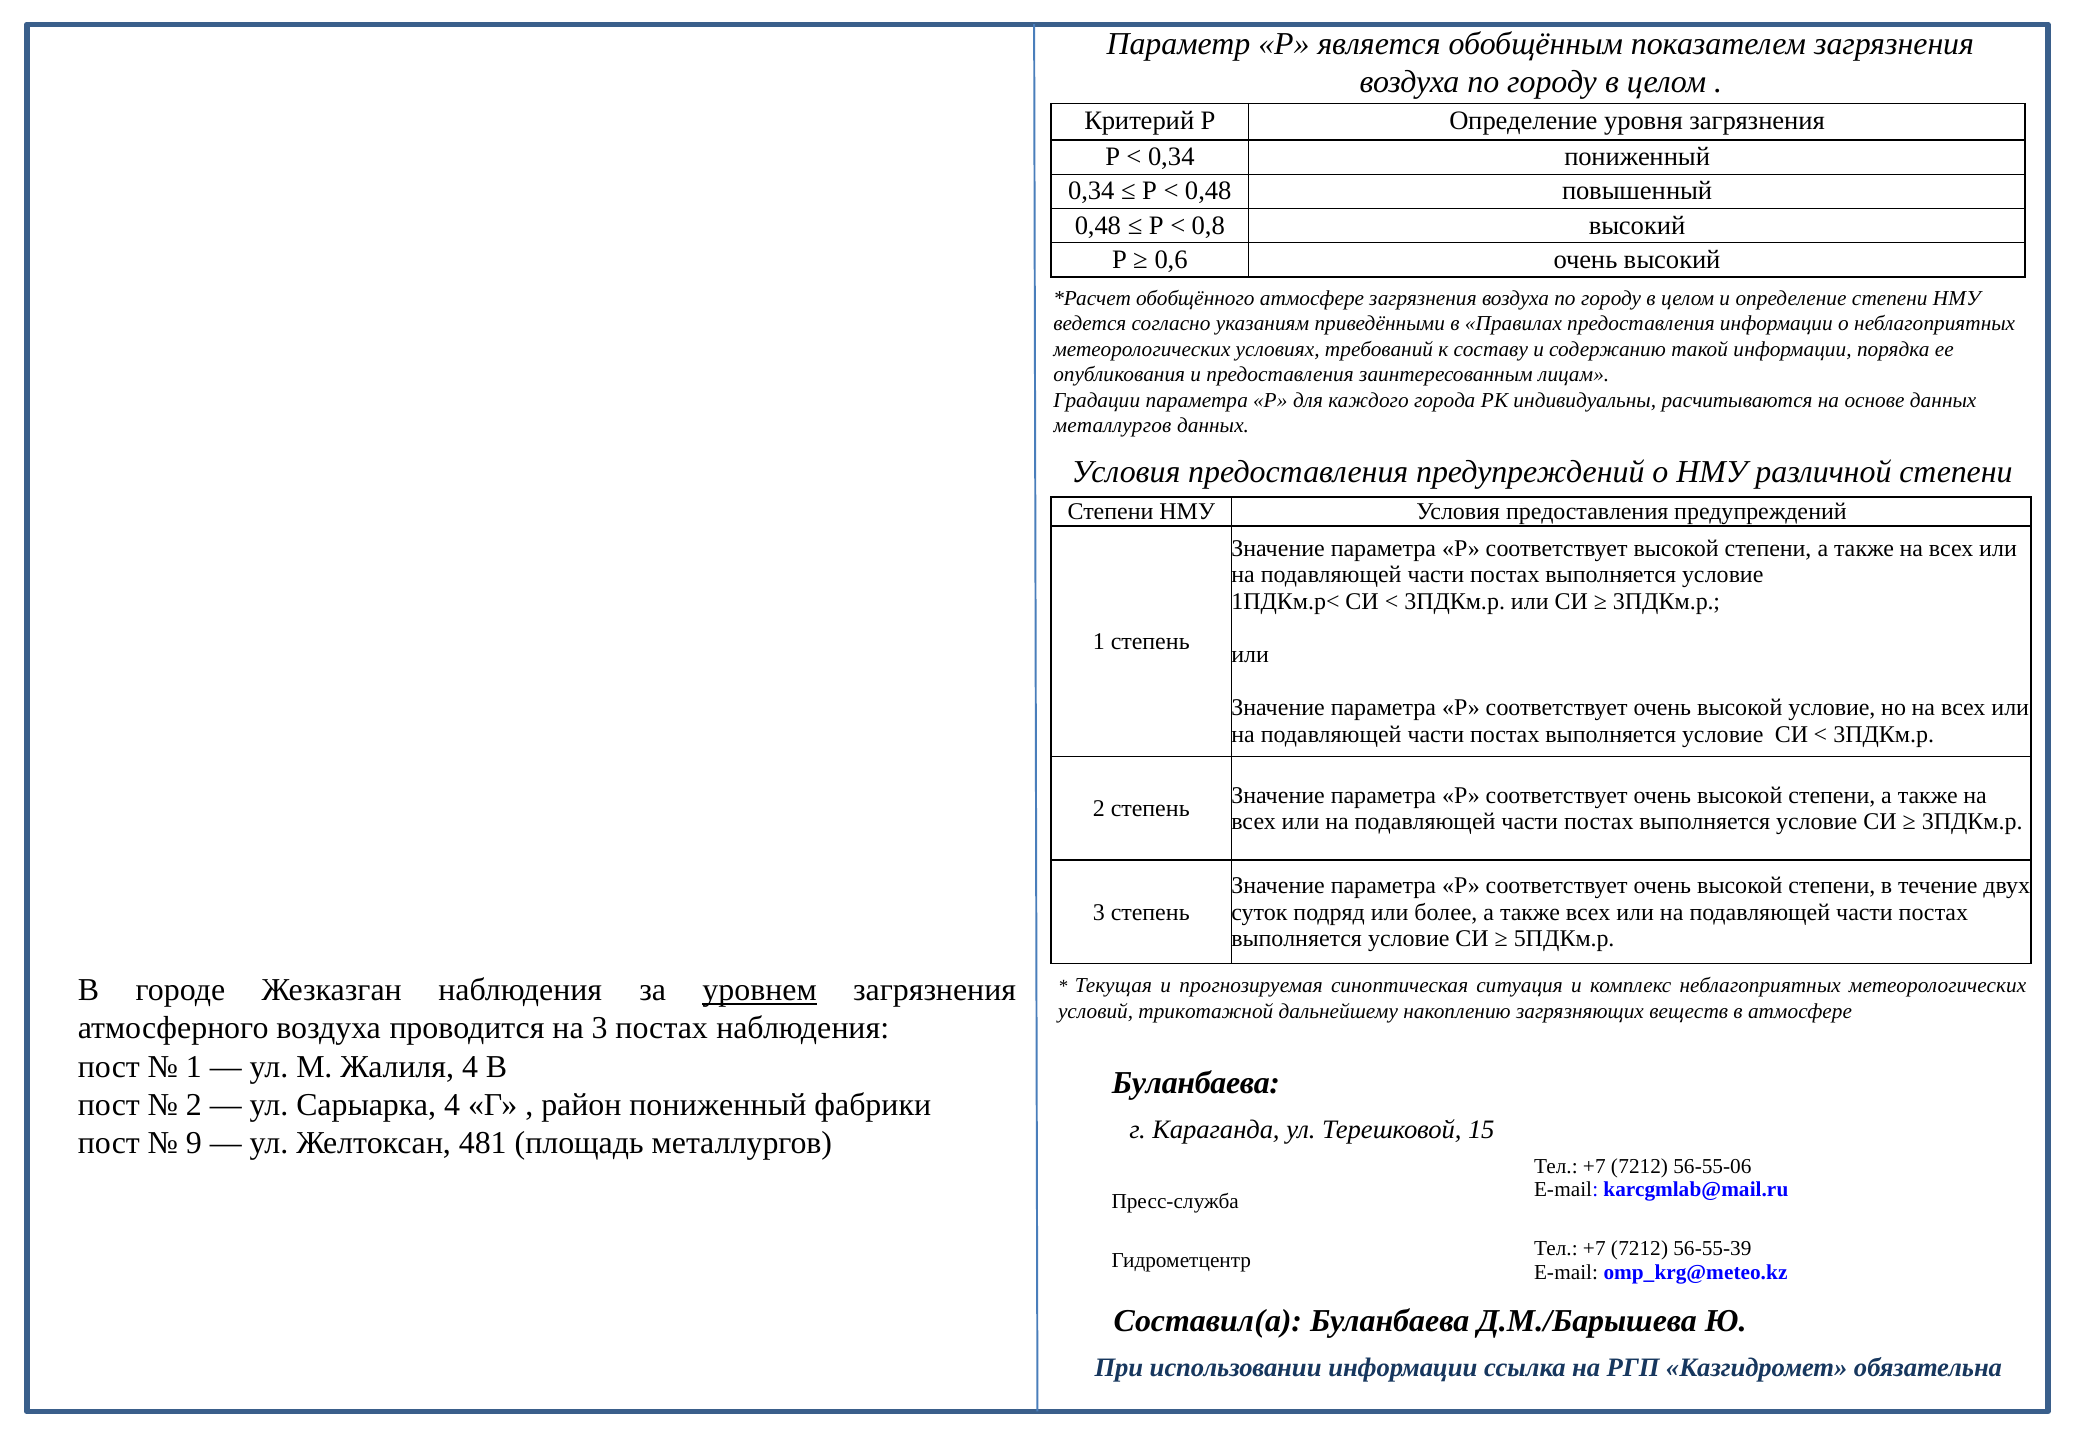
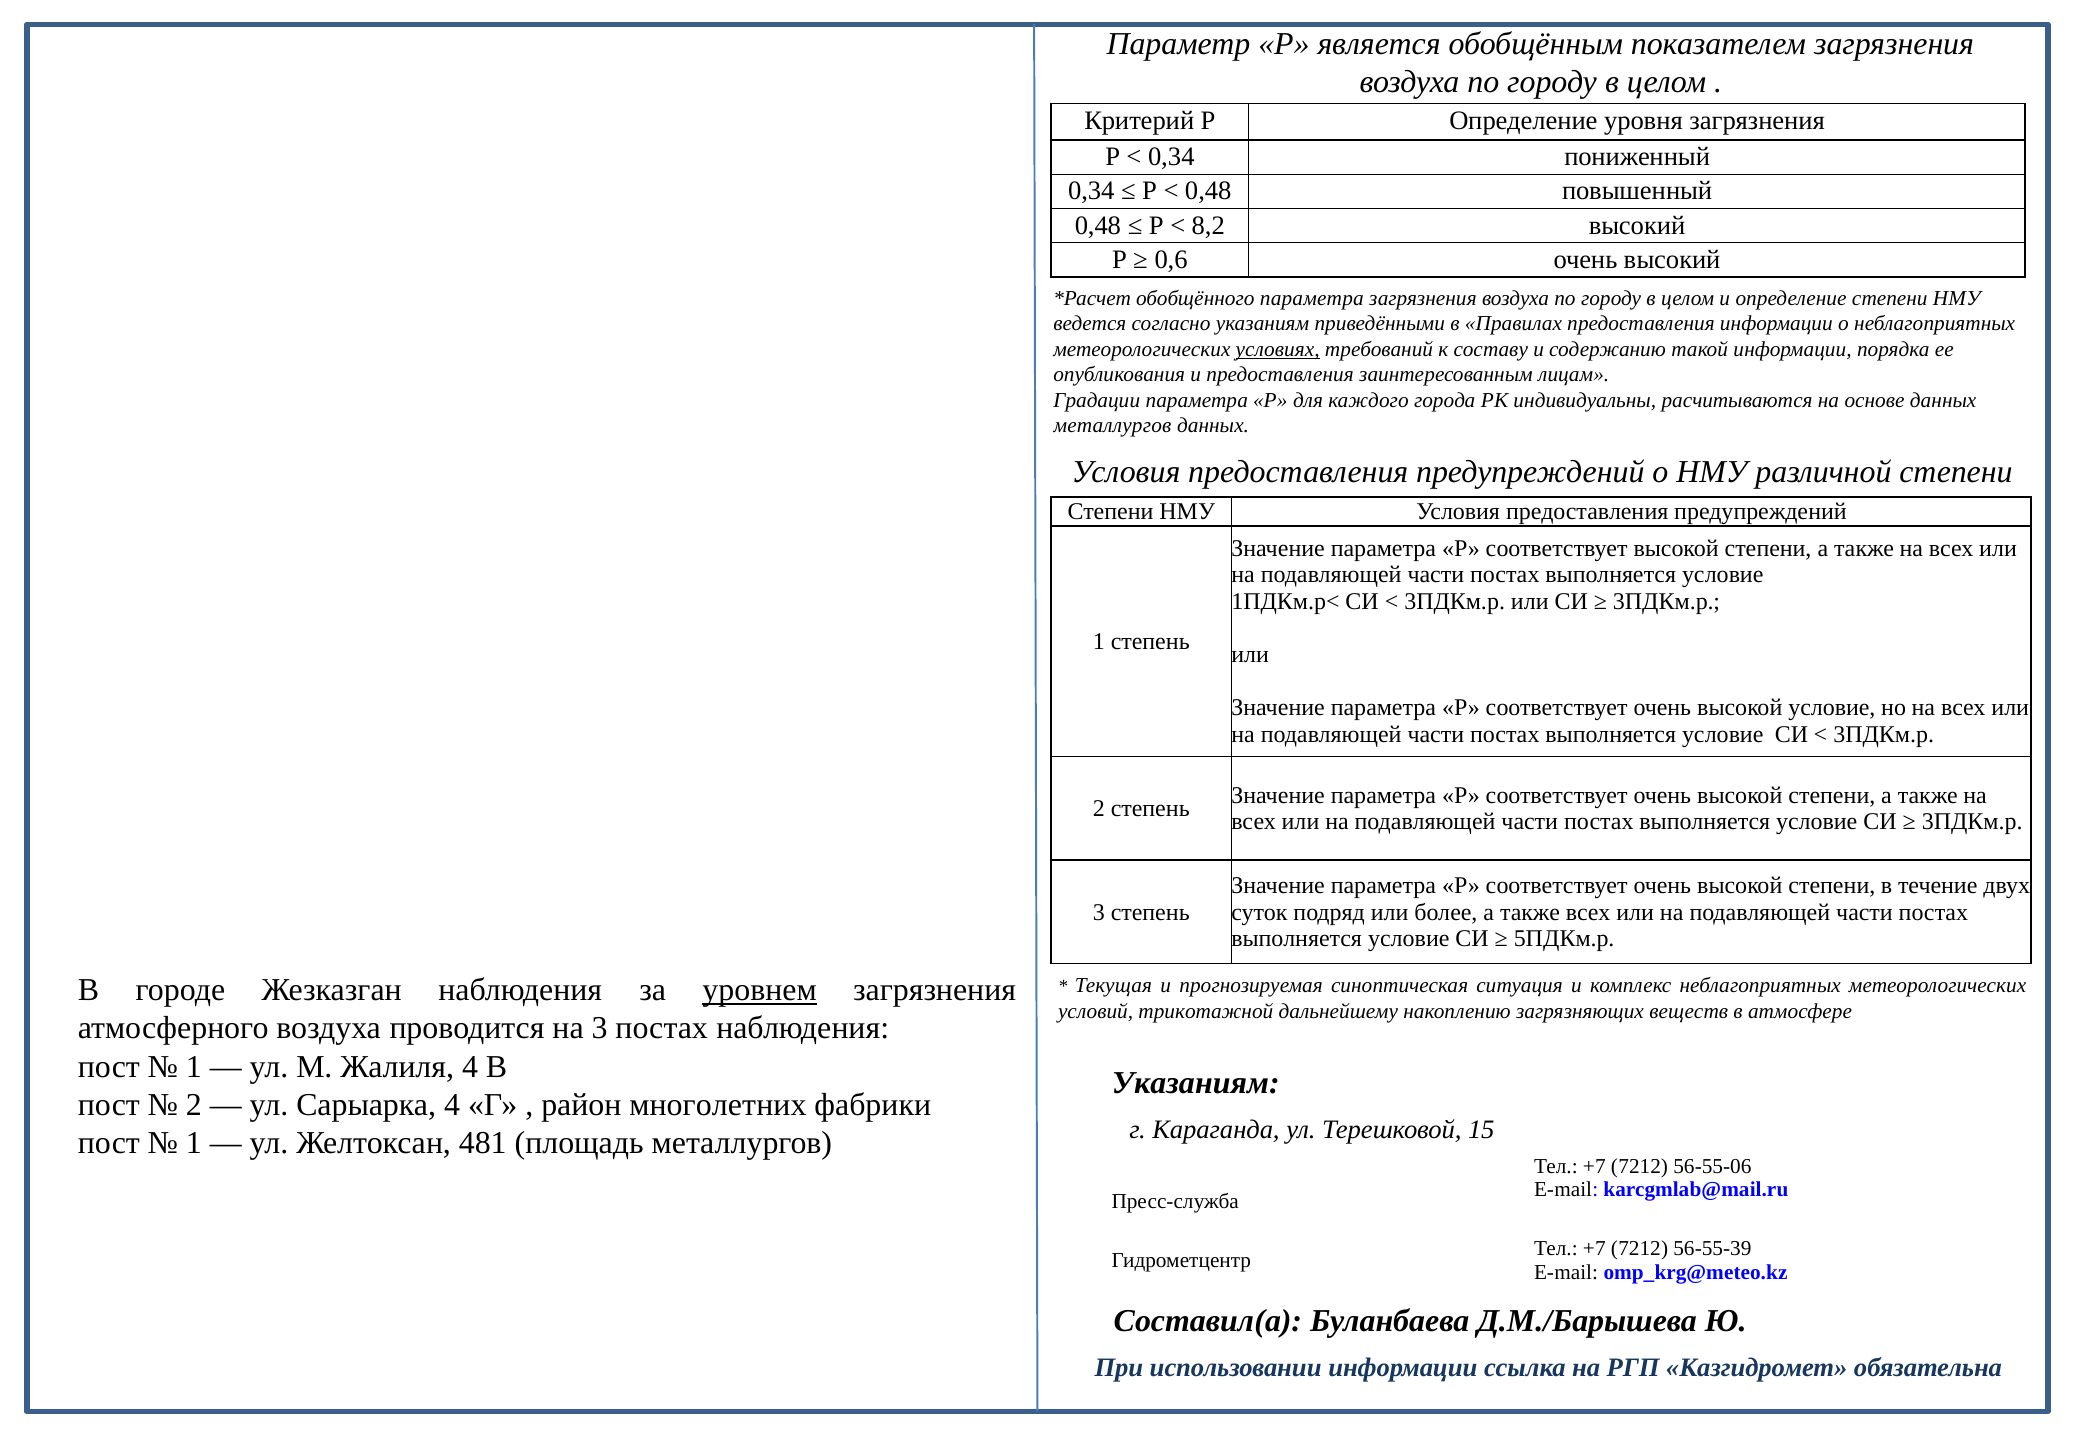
0,8: 0,8 -> 8,2 (1208, 225)
обобщённого атмосфере: атмосфере -> параметра (1312, 299)
условиях underline: none -> present (1278, 350)
Буланбаева: Буланбаева -> Указаниям (1196, 1083)
район пониженный: пониженный -> многолетних (718, 1105)
9: 9 -> 1 (194, 1144)
